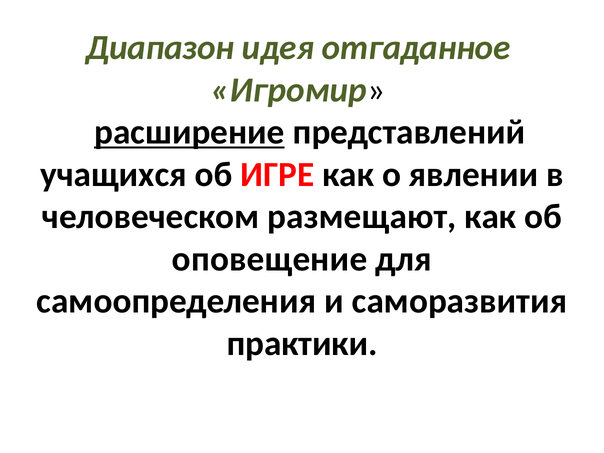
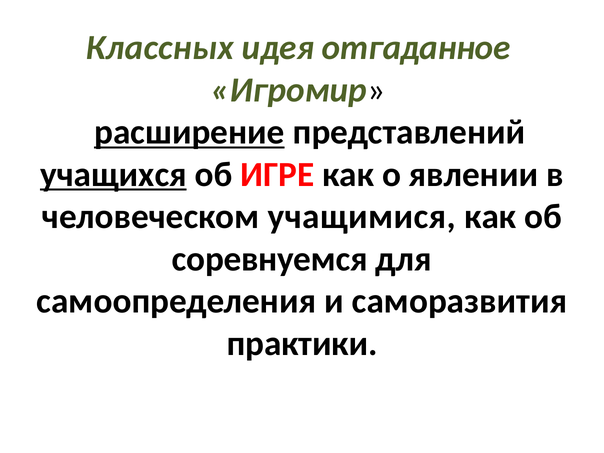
Диапазон: Диапазон -> Классных (160, 48)
учащихся underline: none -> present (113, 175)
размещают: размещают -> учащимися (362, 217)
оповещение: оповещение -> соревнуемся (270, 259)
